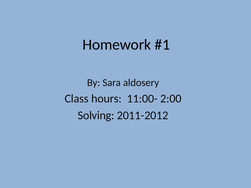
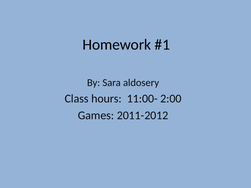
Solving: Solving -> Games (96, 116)
